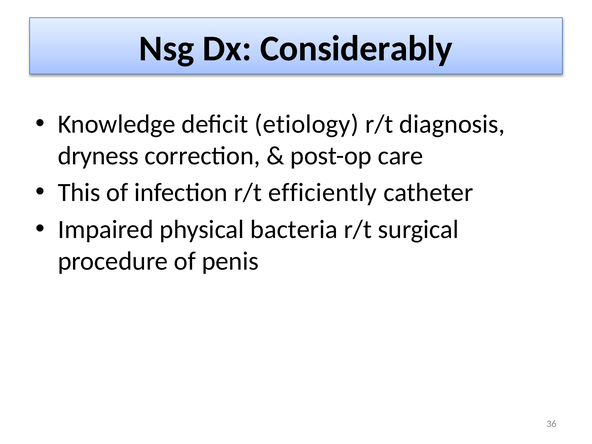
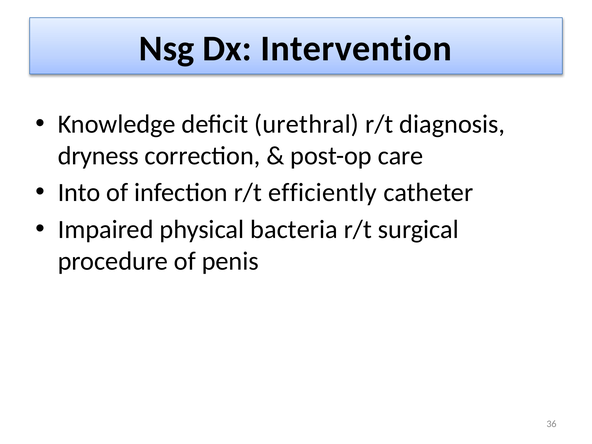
Considerably: Considerably -> Intervention (356, 48)
etiology: etiology -> urethral (307, 124)
This: This -> Into (79, 193)
